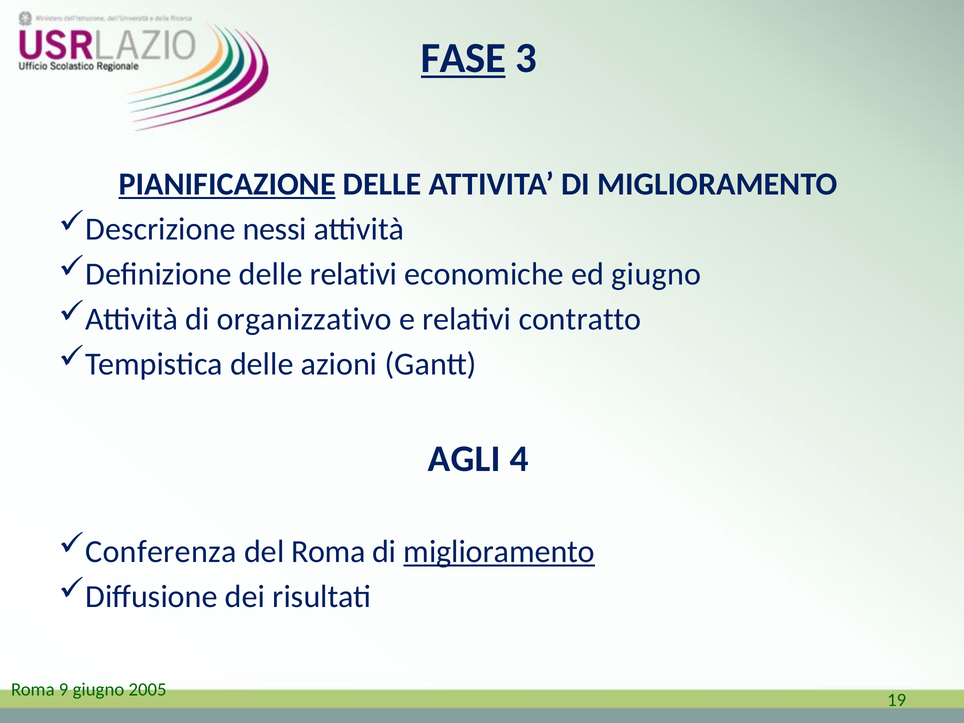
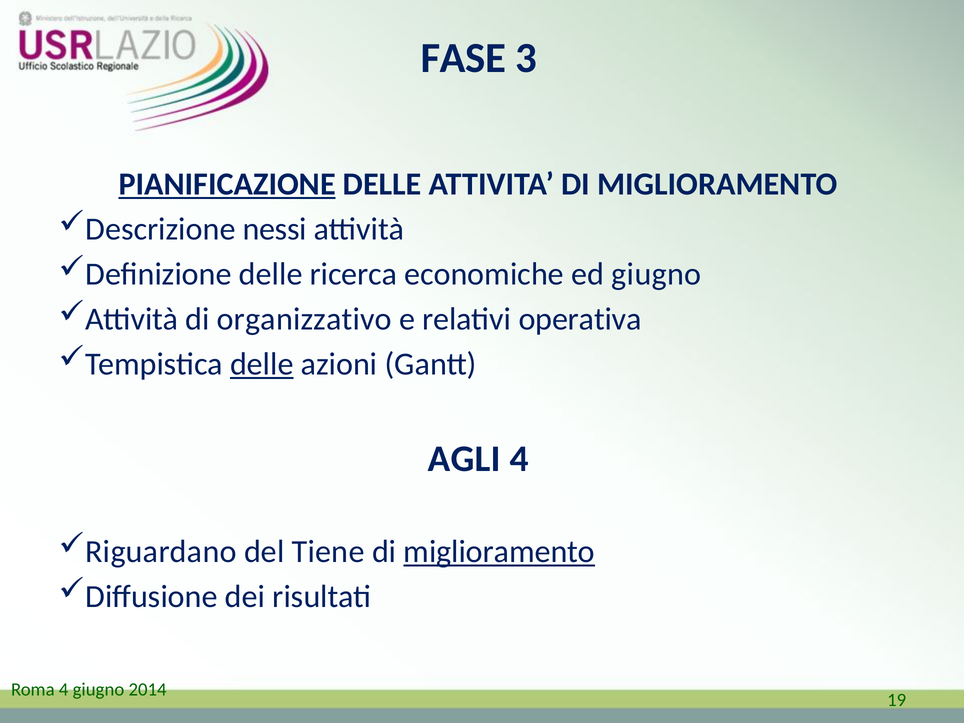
FASE underline: present -> none (463, 58)
delle relativi: relativi -> ricerca (353, 274)
contratto: contratto -> operativa (580, 319)
delle underline: none -> present (262, 364)
Conferenza: Conferenza -> Riguardano (161, 552)
del Roma: Roma -> Tiene (328, 552)
Roma 9: 9 -> 4 (64, 690)
2005: 2005 -> 2014 (148, 690)
